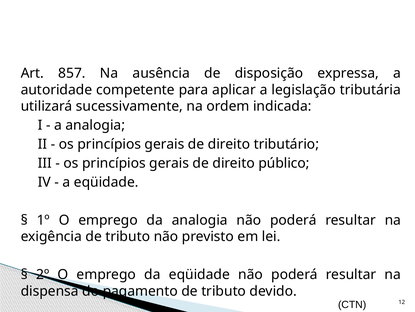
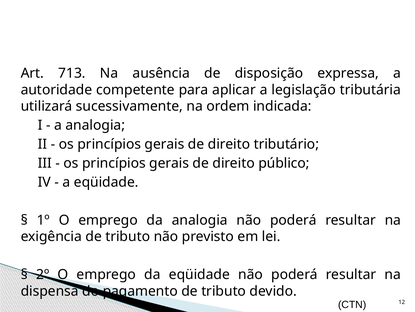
857: 857 -> 713 (72, 73)
